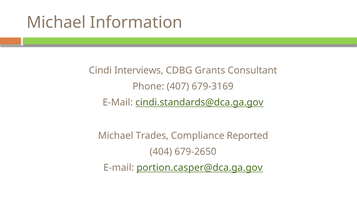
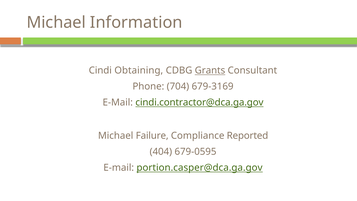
Interviews: Interviews -> Obtaining (139, 70)
Grants underline: none -> present (210, 70)
407: 407 -> 704 (178, 86)
cindi.standards@dca.ga.gov: cindi.standards@dca.ga.gov -> cindi.contractor@dca.ga.gov (199, 102)
Trades: Trades -> Failure (152, 136)
679-2650: 679-2650 -> 679-0595 (195, 151)
